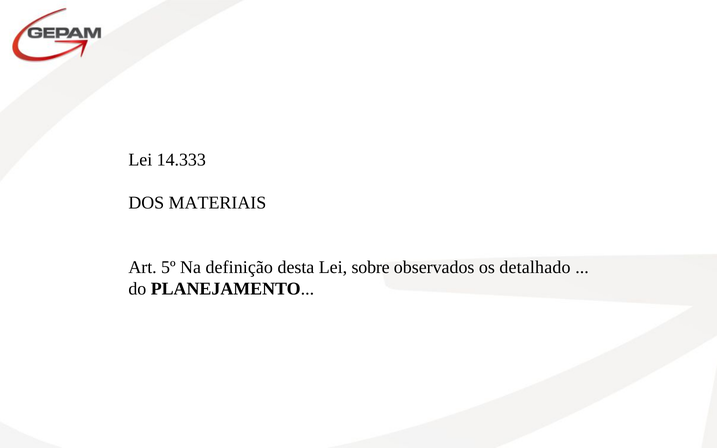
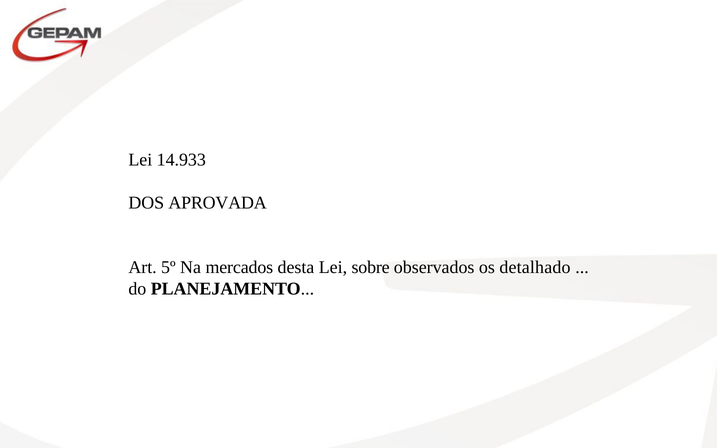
14.333: 14.333 -> 14.933 (181, 160)
MATERIAIS: MATERIAIS -> APROVADA (218, 203)
definição: definição -> mercados (239, 267)
